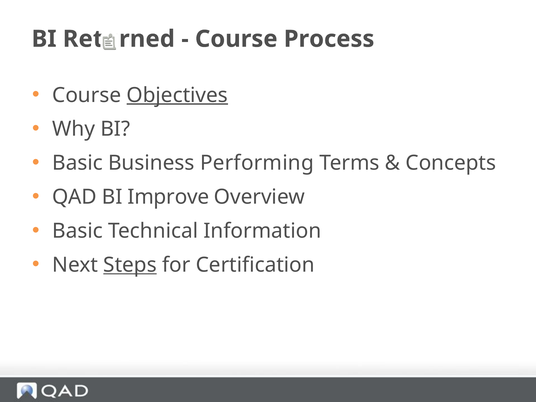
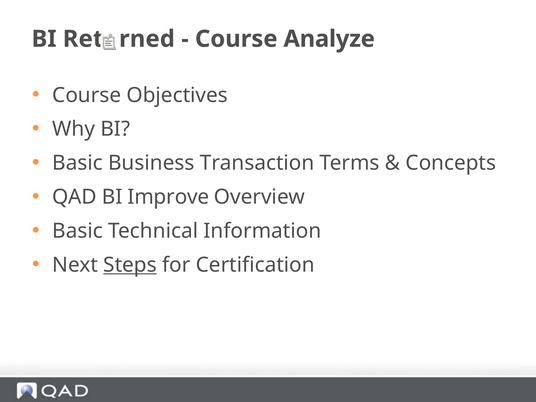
Process: Process -> Analyze (329, 39)
Objectives underline: present -> none (177, 95)
Performing: Performing -> Transaction (257, 163)
